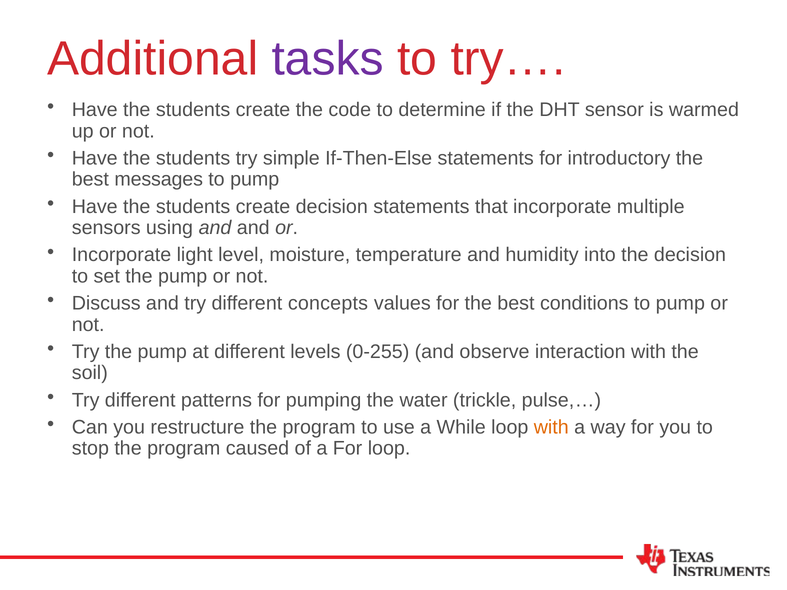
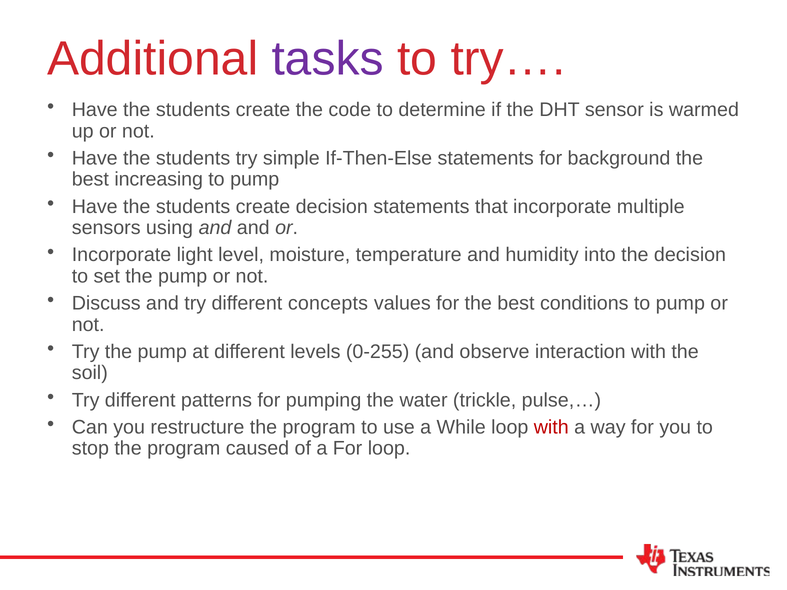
introductory: introductory -> background (619, 158)
messages: messages -> increasing (159, 180)
with colour: orange -> red (551, 427)
